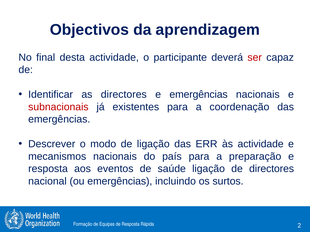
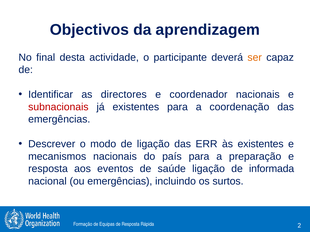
ser colour: red -> orange (255, 58)
e emergências: emergências -> coordenador (199, 95)
às actividade: actividade -> existentes (261, 144)
de directores: directores -> informada (272, 169)
